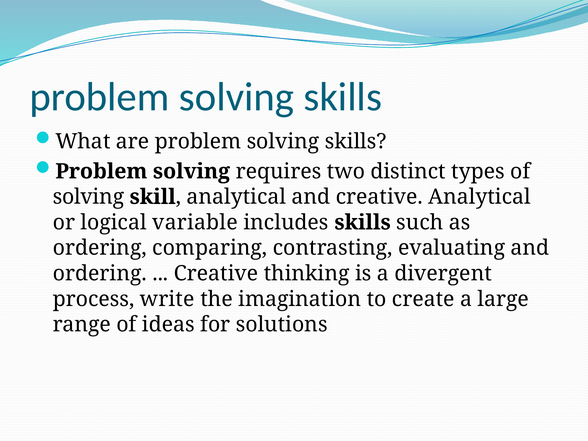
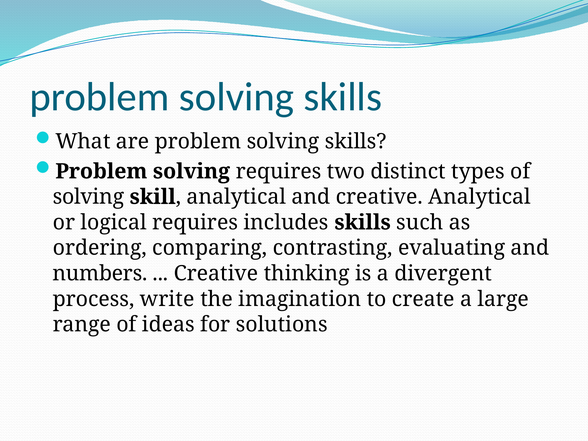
logical variable: variable -> requires (195, 222)
ordering: ordering -> numbers (100, 274)
